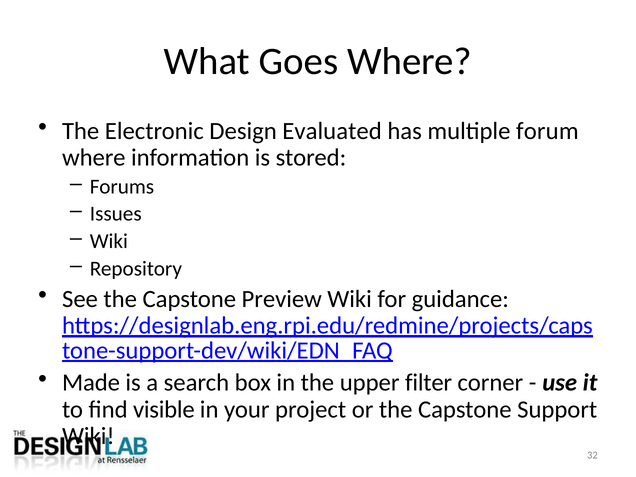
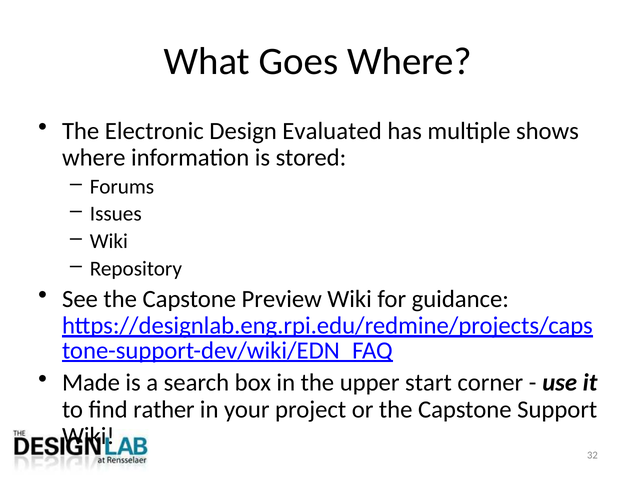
forum: forum -> shows (547, 131)
filter: filter -> start (428, 383)
visible: visible -> rather (164, 409)
